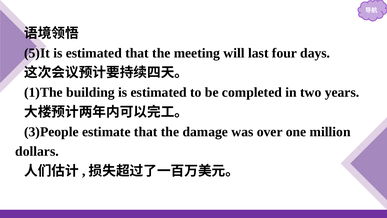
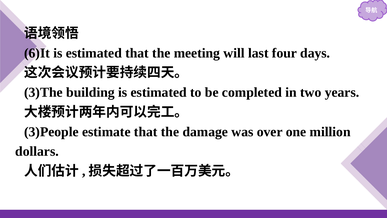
5)It: 5)It -> 6)It (37, 53)
1)The: 1)The -> 3)The (43, 92)
